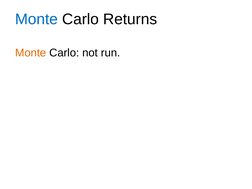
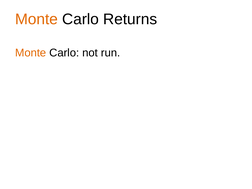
Monte colour: blue -> orange (36, 19)
